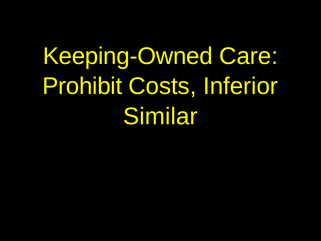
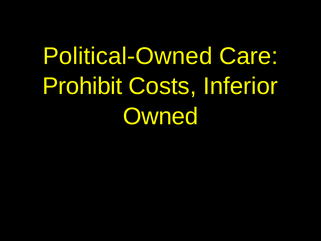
Keeping-Owned: Keeping-Owned -> Political-Owned (128, 56)
Similar: Similar -> Owned (161, 116)
